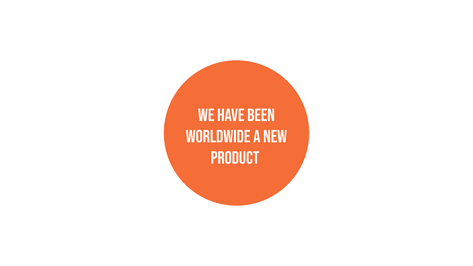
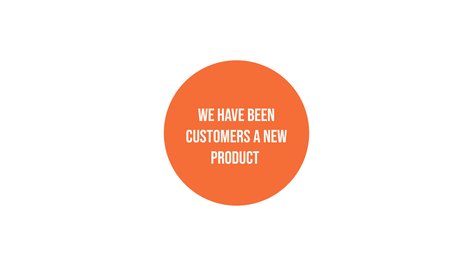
WORLDWIDE: WORLDWIDE -> CUSTOMERS (218, 137)
